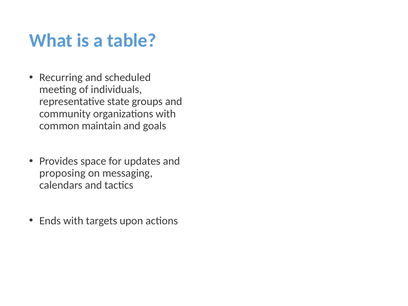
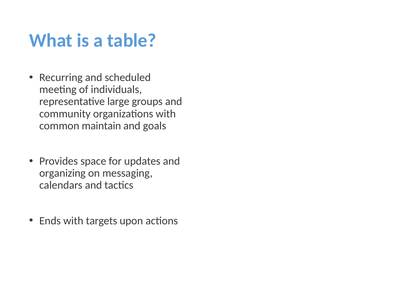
state: state -> large (118, 102)
proposing: proposing -> organizing (62, 173)
